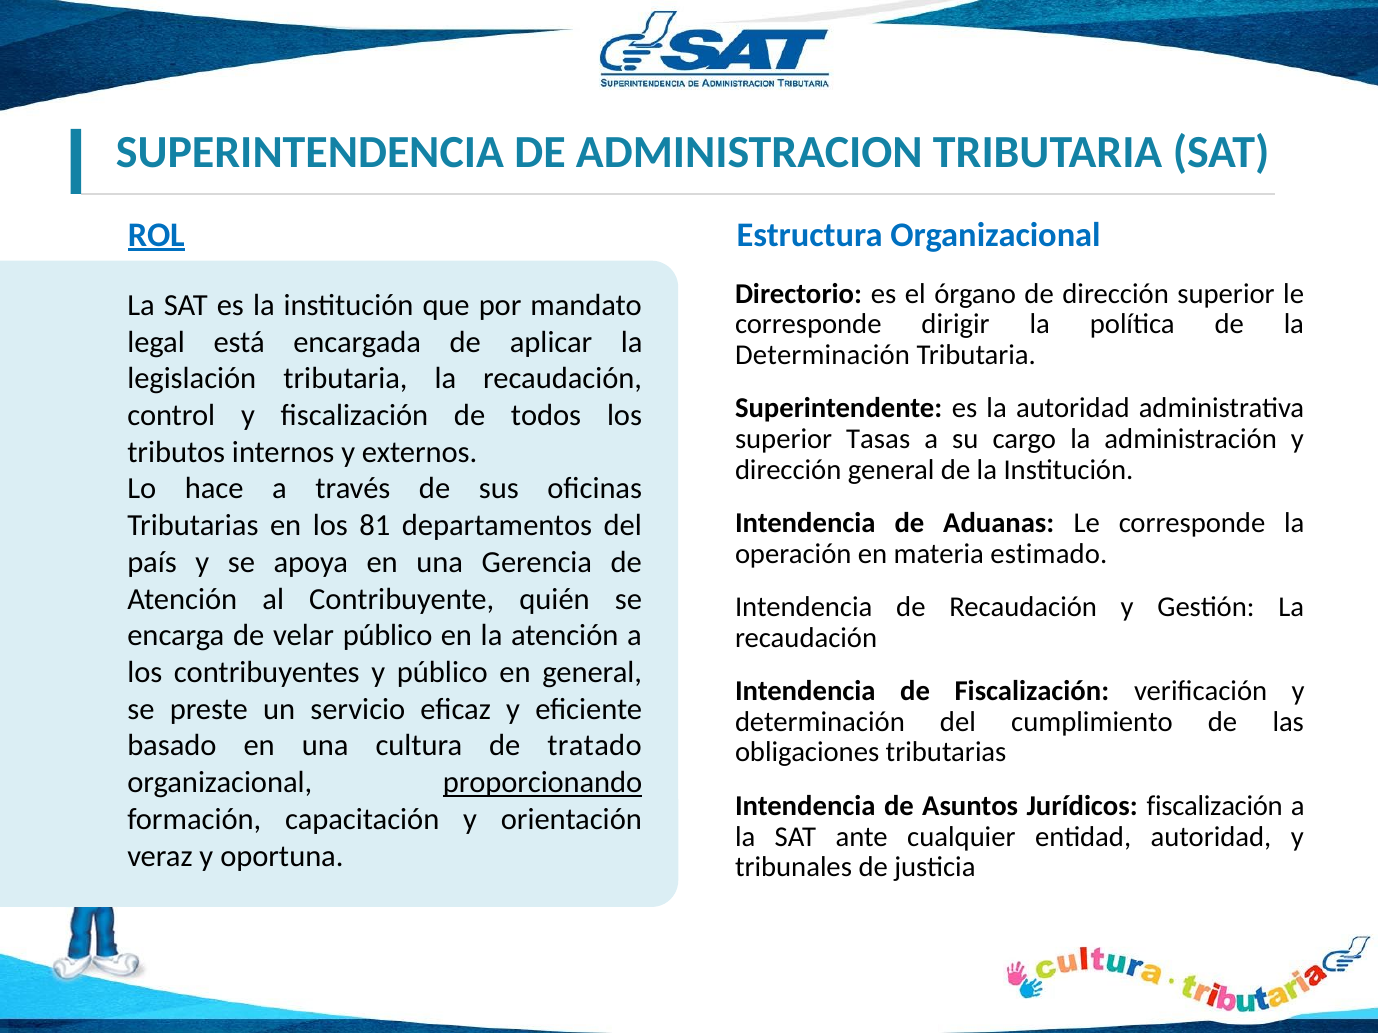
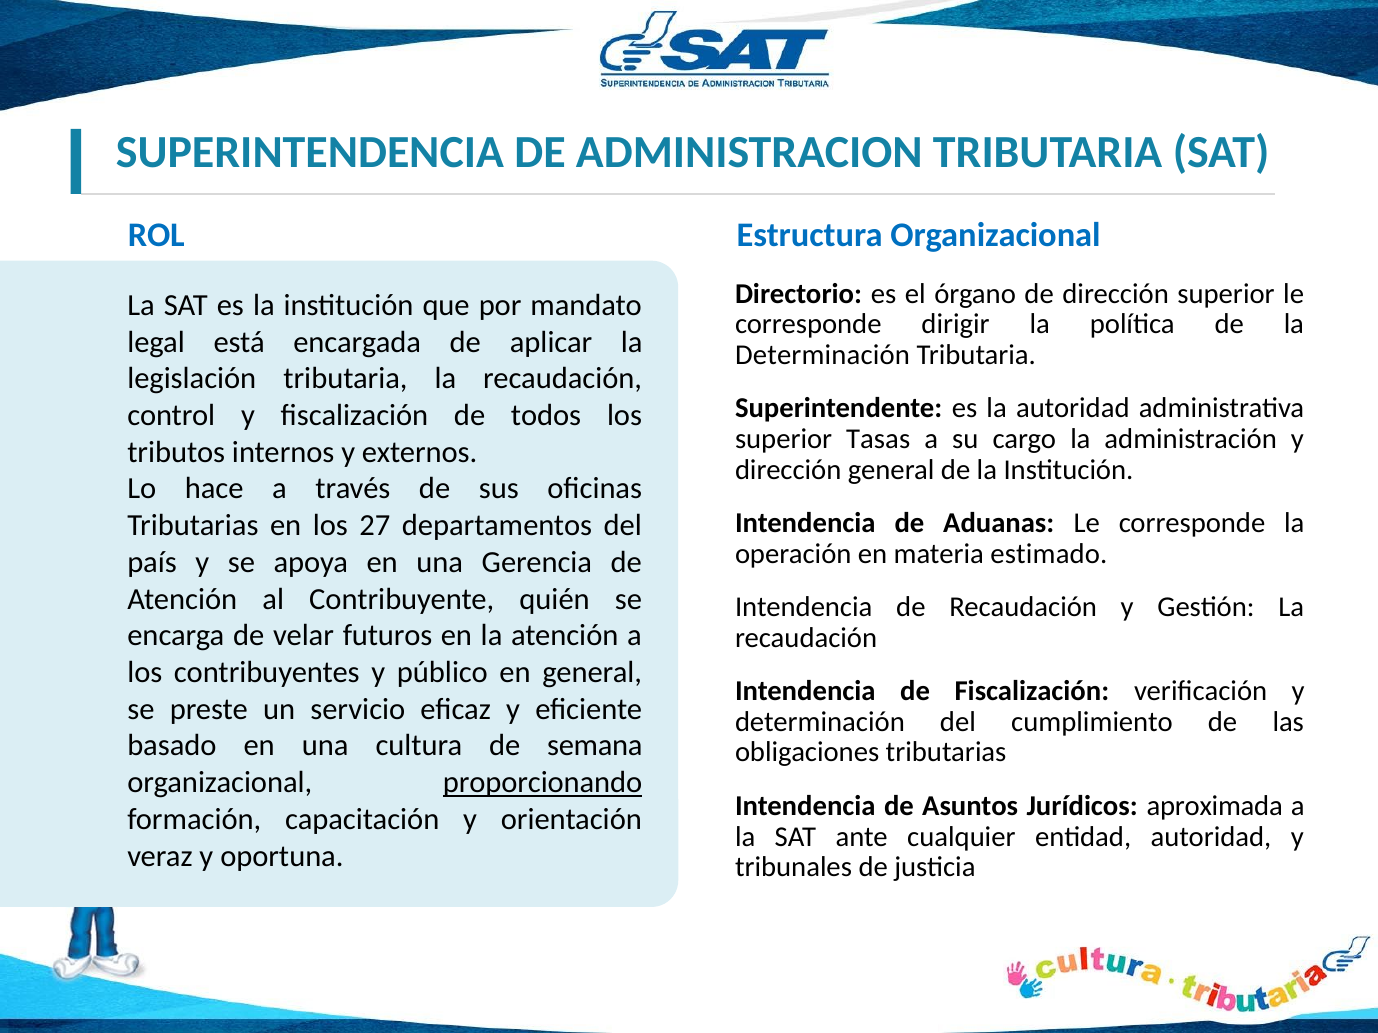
ROL underline: present -> none (156, 235)
81: 81 -> 27 (375, 526)
velar público: público -> futuros (388, 636)
tratado: tratado -> semana (595, 746)
Jurídicos fiscalización: fiscalización -> aproximada (1215, 806)
